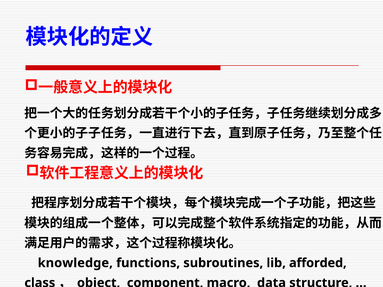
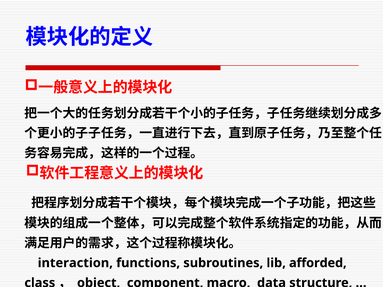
knowledge: knowledge -> interaction (75, 263)
